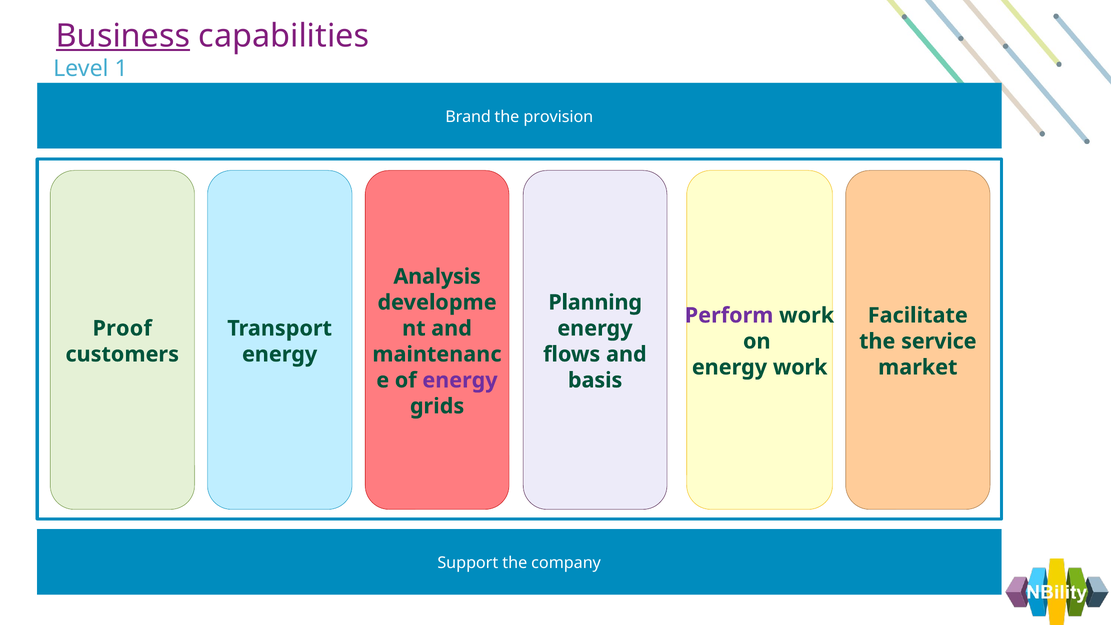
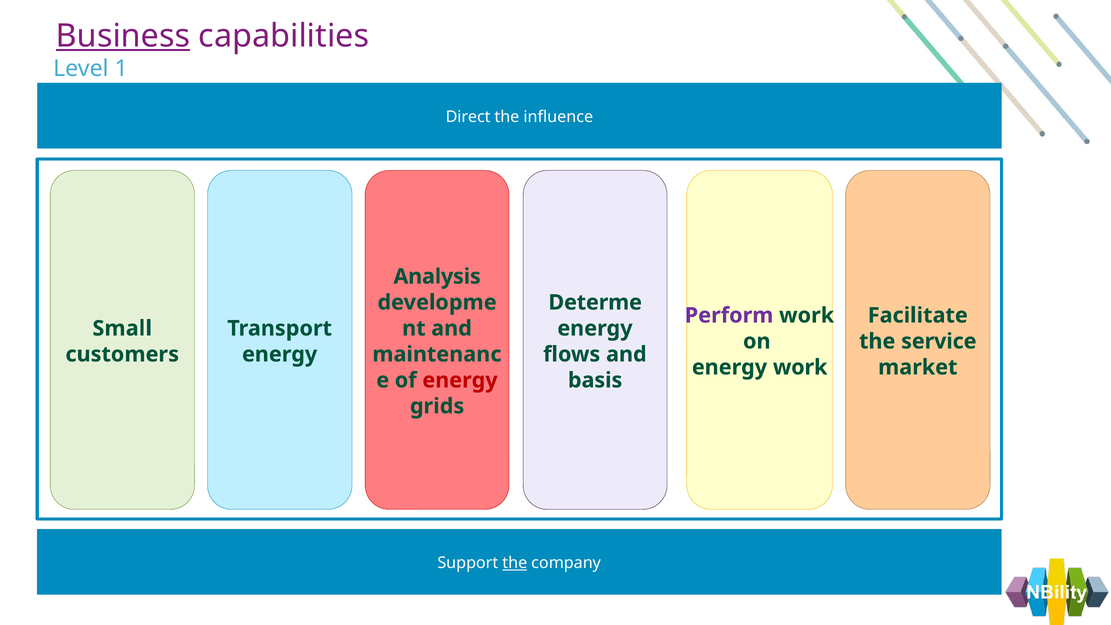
Brand: Brand -> Direct (468, 117)
provision: provision -> influence (558, 117)
Planning: Planning -> Determe (595, 302)
Proof: Proof -> Small (122, 328)
energy colour: purple -> red (460, 380)
the underline: none -> present (515, 563)
